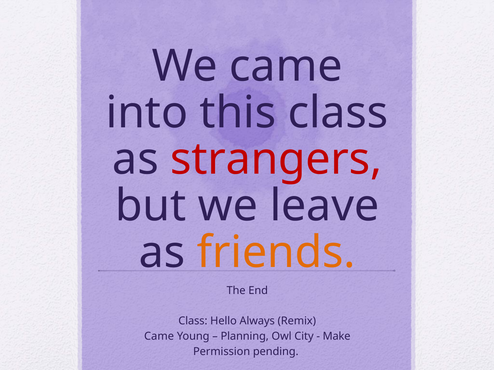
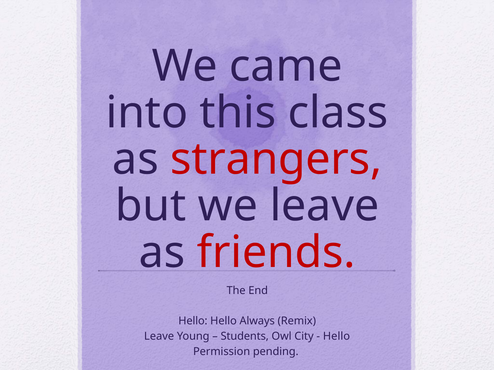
friends colour: orange -> red (276, 253)
Class: Class -> Hello (193, 321)
Came: Came -> Leave (159, 337)
Planning: Planning -> Students (245, 337)
Make: Make -> Hello (336, 337)
